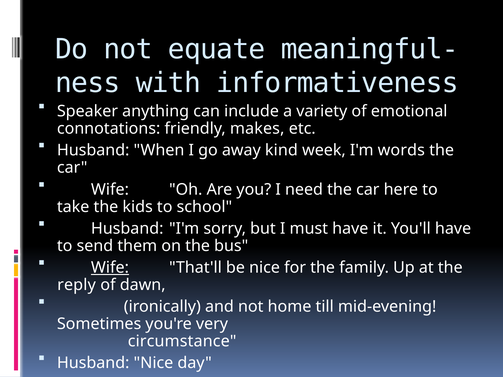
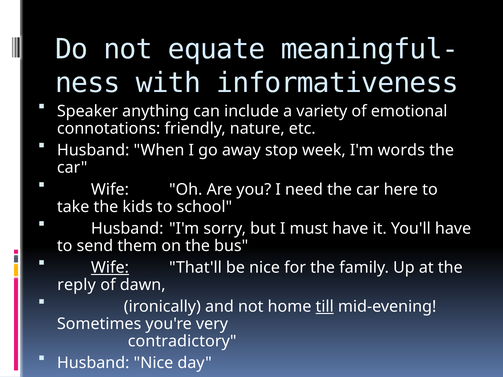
makes: makes -> nature (257, 129)
kind: kind -> stop (281, 150)
till underline: none -> present (325, 307)
circumstance: circumstance -> contradictory (182, 341)
